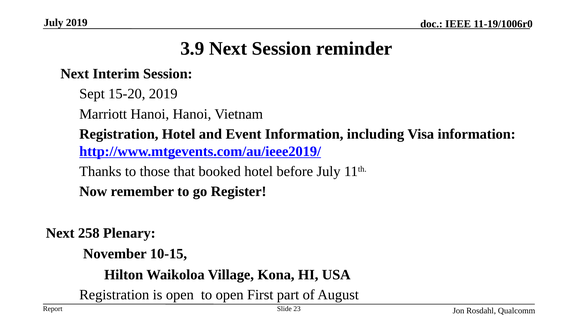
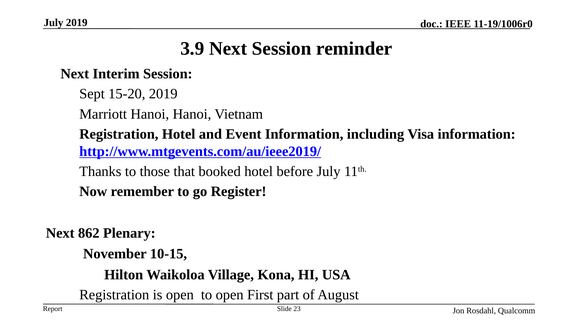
258: 258 -> 862 (89, 233)
